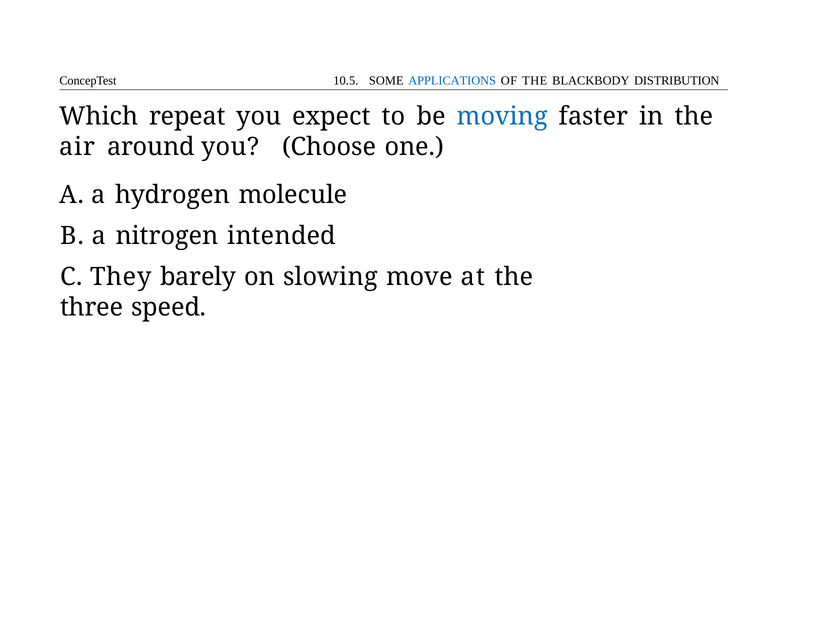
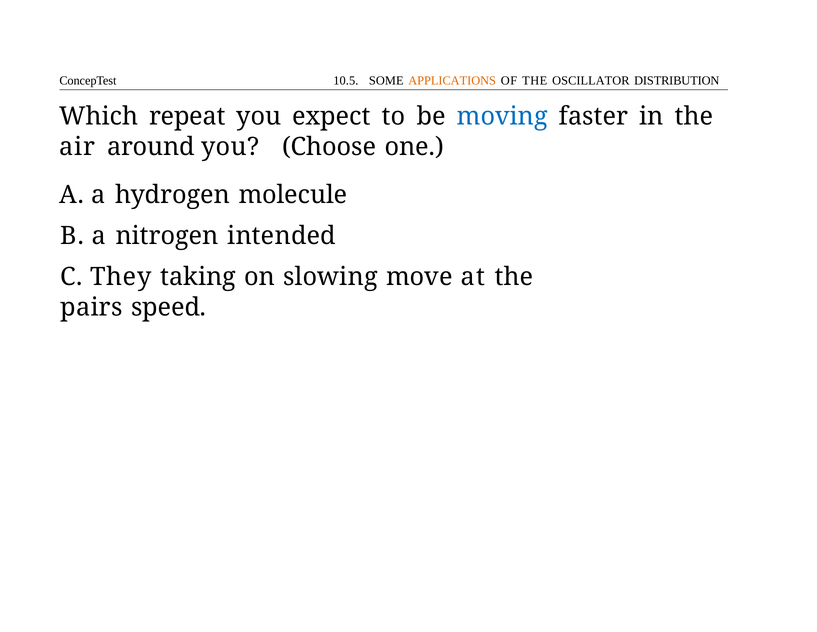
APPLICATIONS colour: blue -> orange (452, 81)
BLACKBODY: BLACKBODY -> OSCILLATOR (591, 81)
barely: barely -> taking (198, 277)
three: three -> pairs (91, 307)
